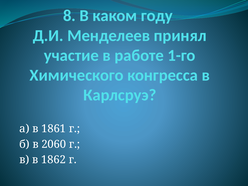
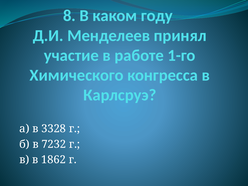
1861: 1861 -> 3328 (54, 129)
2060: 2060 -> 7232 (54, 144)
